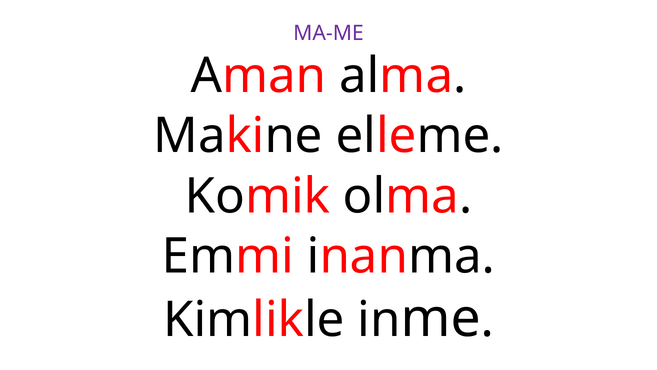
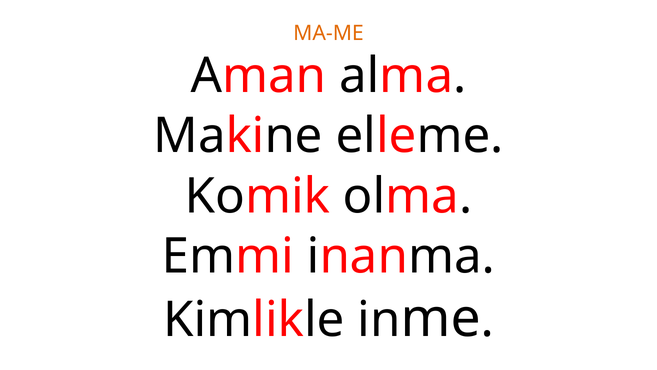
MA-ME colour: purple -> orange (329, 33)
